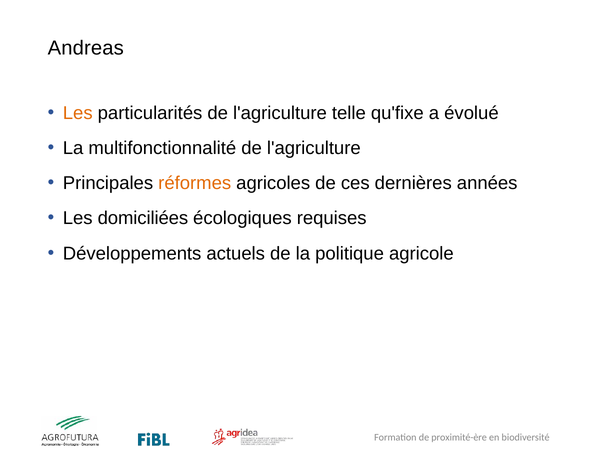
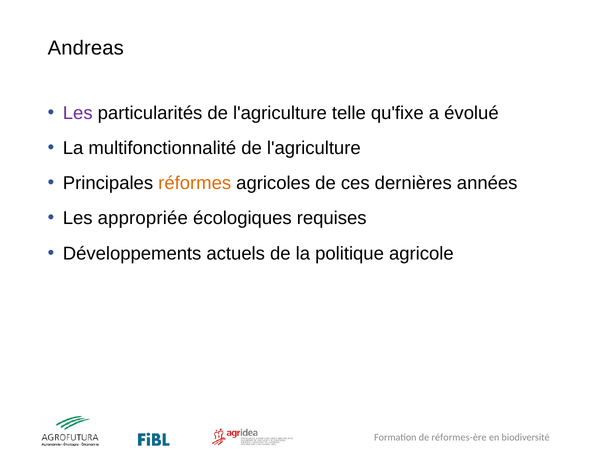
Les colour: orange -> purple (78, 113)
domiciliées: domiciliées -> appropriée (143, 218)
proximité-ère: proximité-ère -> réformes-ère (459, 437)
